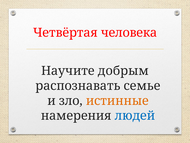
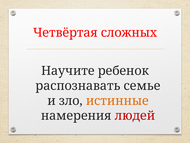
человека: человека -> сложных (129, 33)
добрым: добрым -> ребенок (123, 71)
людей colour: blue -> red (135, 115)
